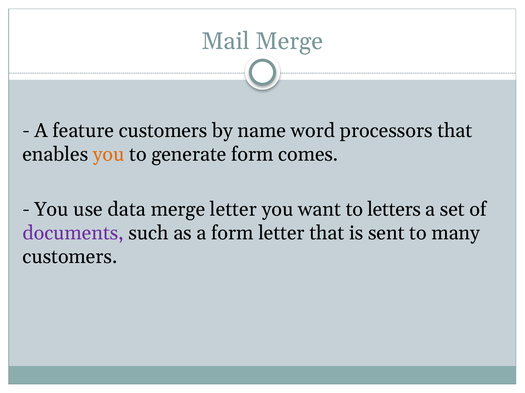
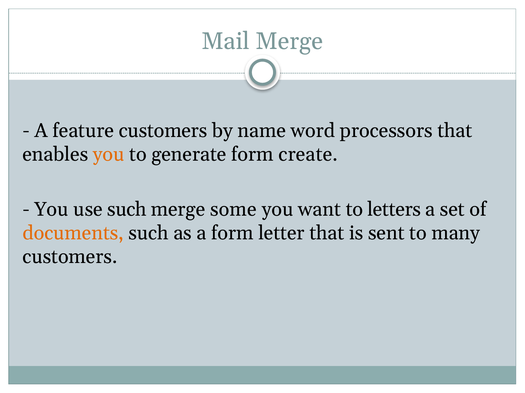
comes: comes -> create (308, 155)
use data: data -> such (127, 210)
merge letter: letter -> some (233, 210)
documents colour: purple -> orange (73, 234)
